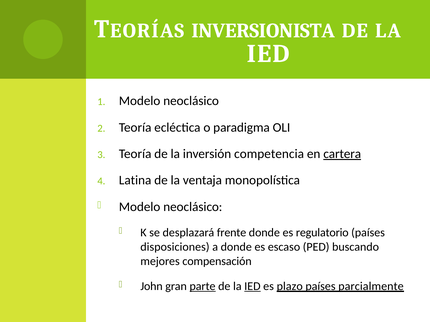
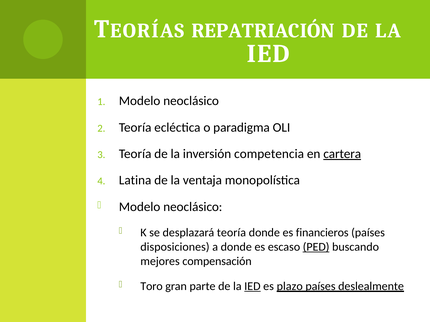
INVERSIONISTA: INVERSIONISTA -> REPATRIACIÓN (263, 31)
desplazará frente: frente -> teoría (231, 233)
regulatorio: regulatorio -> financieros (322, 233)
PED underline: none -> present (316, 247)
John: John -> Toro (152, 287)
parte underline: present -> none (203, 287)
parcialmente: parcialmente -> deslealmente (371, 287)
